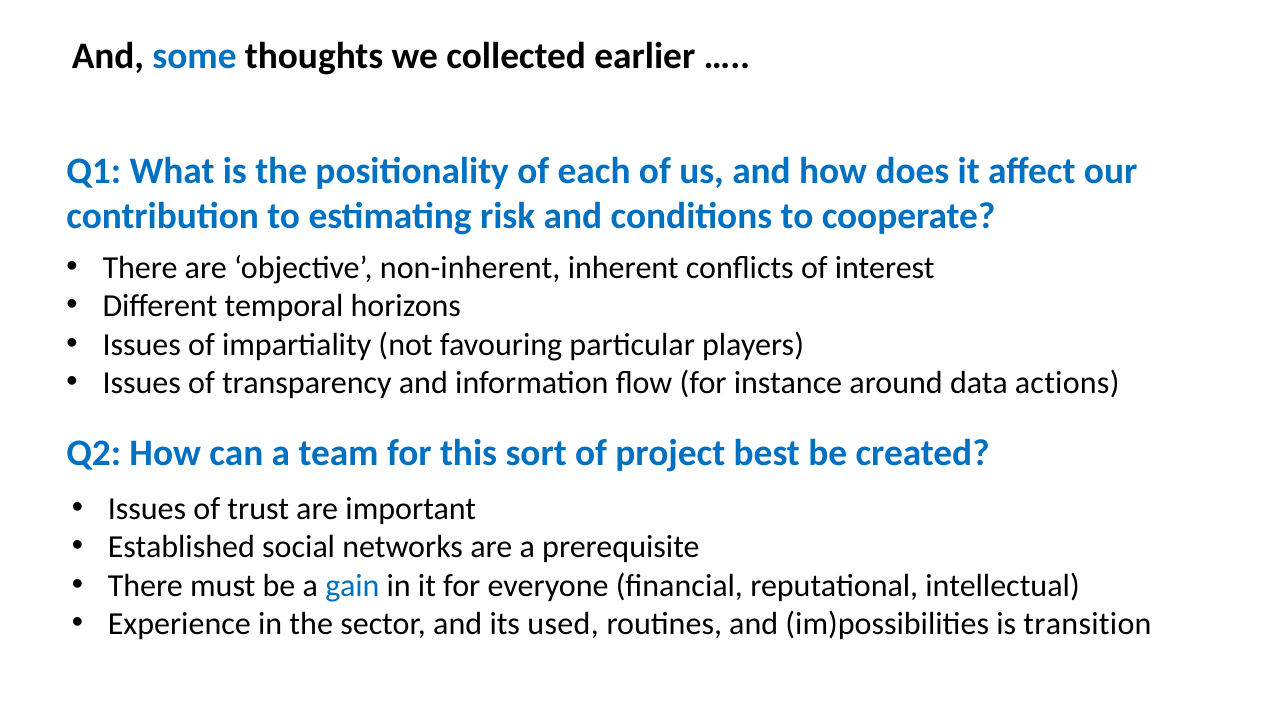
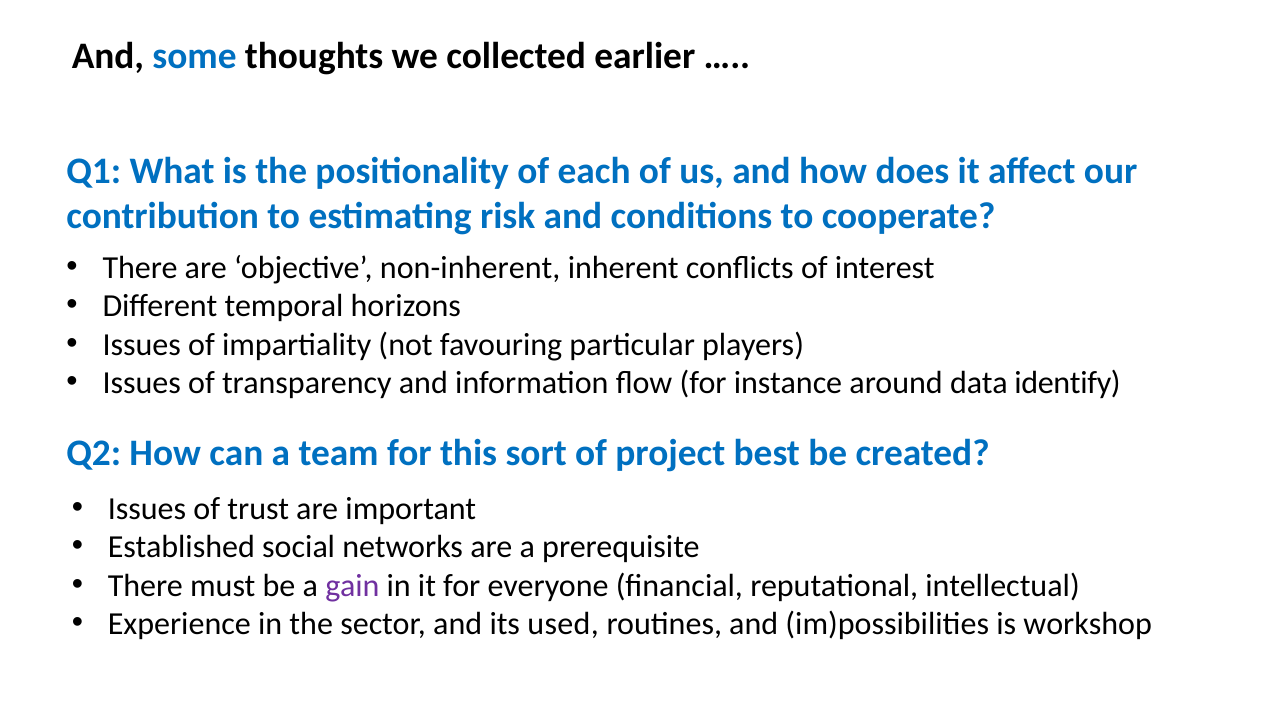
actions: actions -> identify (1067, 383)
gain colour: blue -> purple (352, 586)
transition: transition -> workshop (1088, 624)
